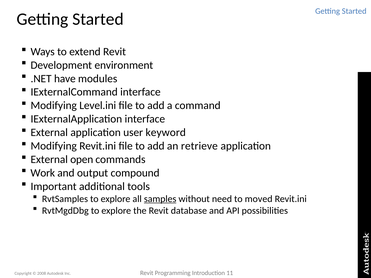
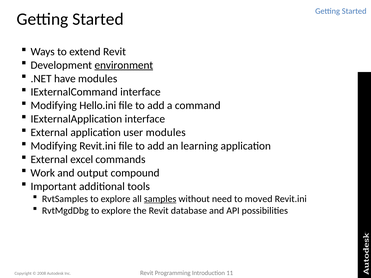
environment underline: none -> present (124, 65)
Level.ini: Level.ini -> Hello.ini (98, 106)
user keyword: keyword -> modules (166, 133)
retrieve: retrieve -> learning (199, 146)
open: open -> excel (82, 160)
